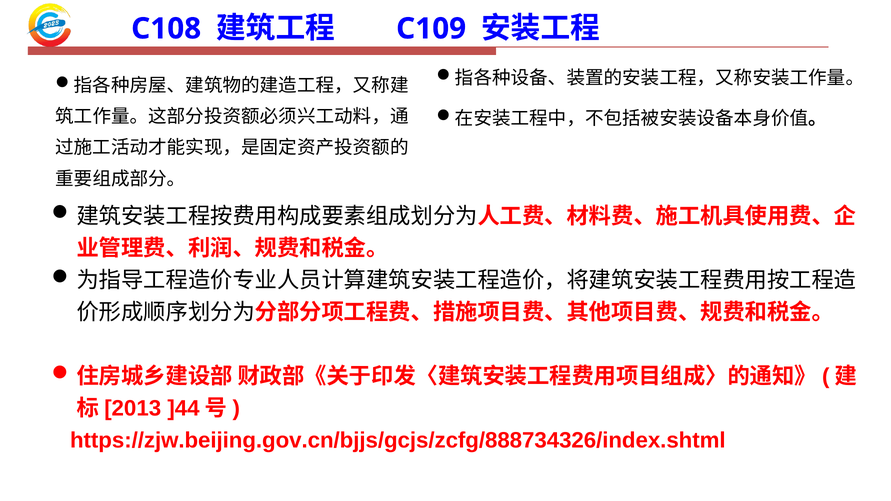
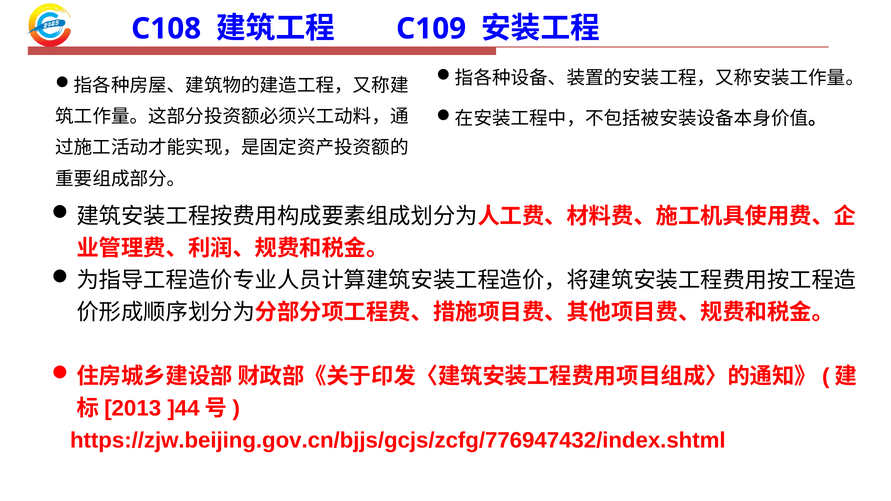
https://zjw.beijing.gov.cn/bjjs/gcjs/zcfg/888734326/index.shtml: https://zjw.beijing.gov.cn/bjjs/gcjs/zcfg/888734326/index.shtml -> https://zjw.beijing.gov.cn/bjjs/gcjs/zcfg/776947432/index.shtml (398, 441)
